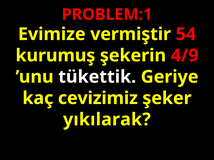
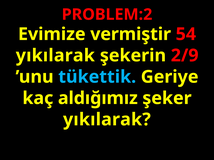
PROBLEM:1: PROBLEM:1 -> PROBLEM:2 (107, 15)
kurumuş: kurumuş -> yıkılarak (55, 56)
4/9: 4/9 -> 2/9 (185, 56)
tükettik colour: white -> light blue (97, 77)
cevizimiz: cevizimiz -> aldığımız (98, 98)
